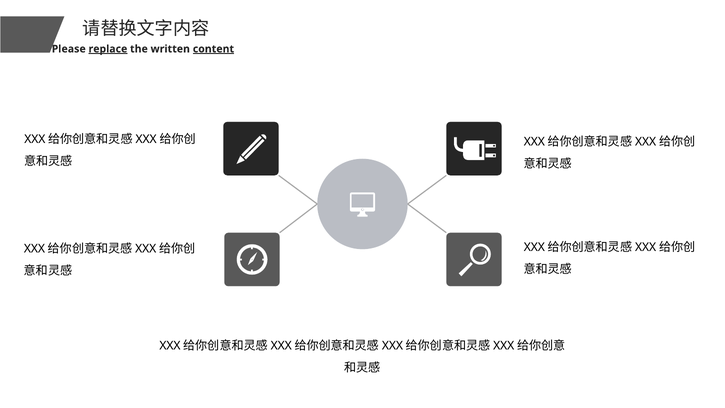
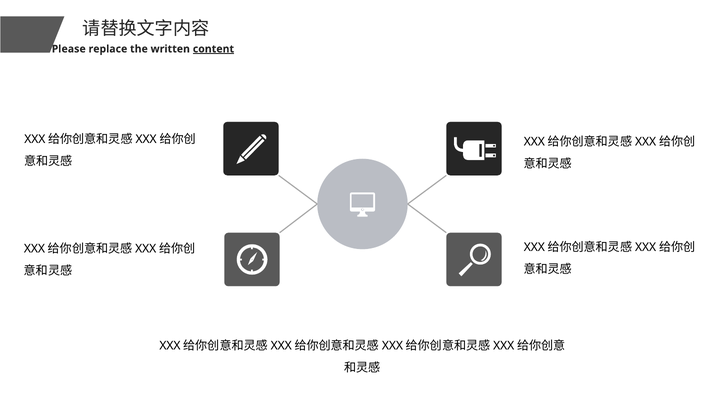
replace underline: present -> none (108, 49)
